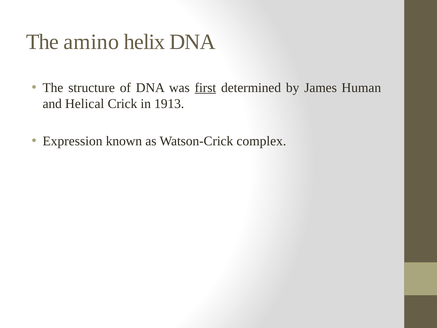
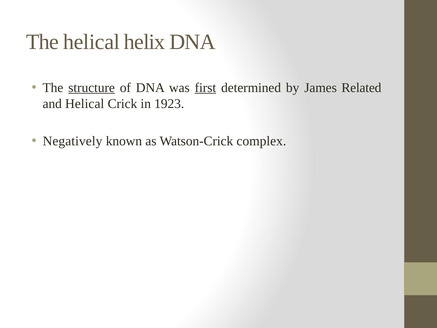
The amino: amino -> helical (92, 42)
structure underline: none -> present (92, 88)
Human: Human -> Related (361, 88)
1913: 1913 -> 1923 (169, 104)
Expression: Expression -> Negatively (73, 141)
